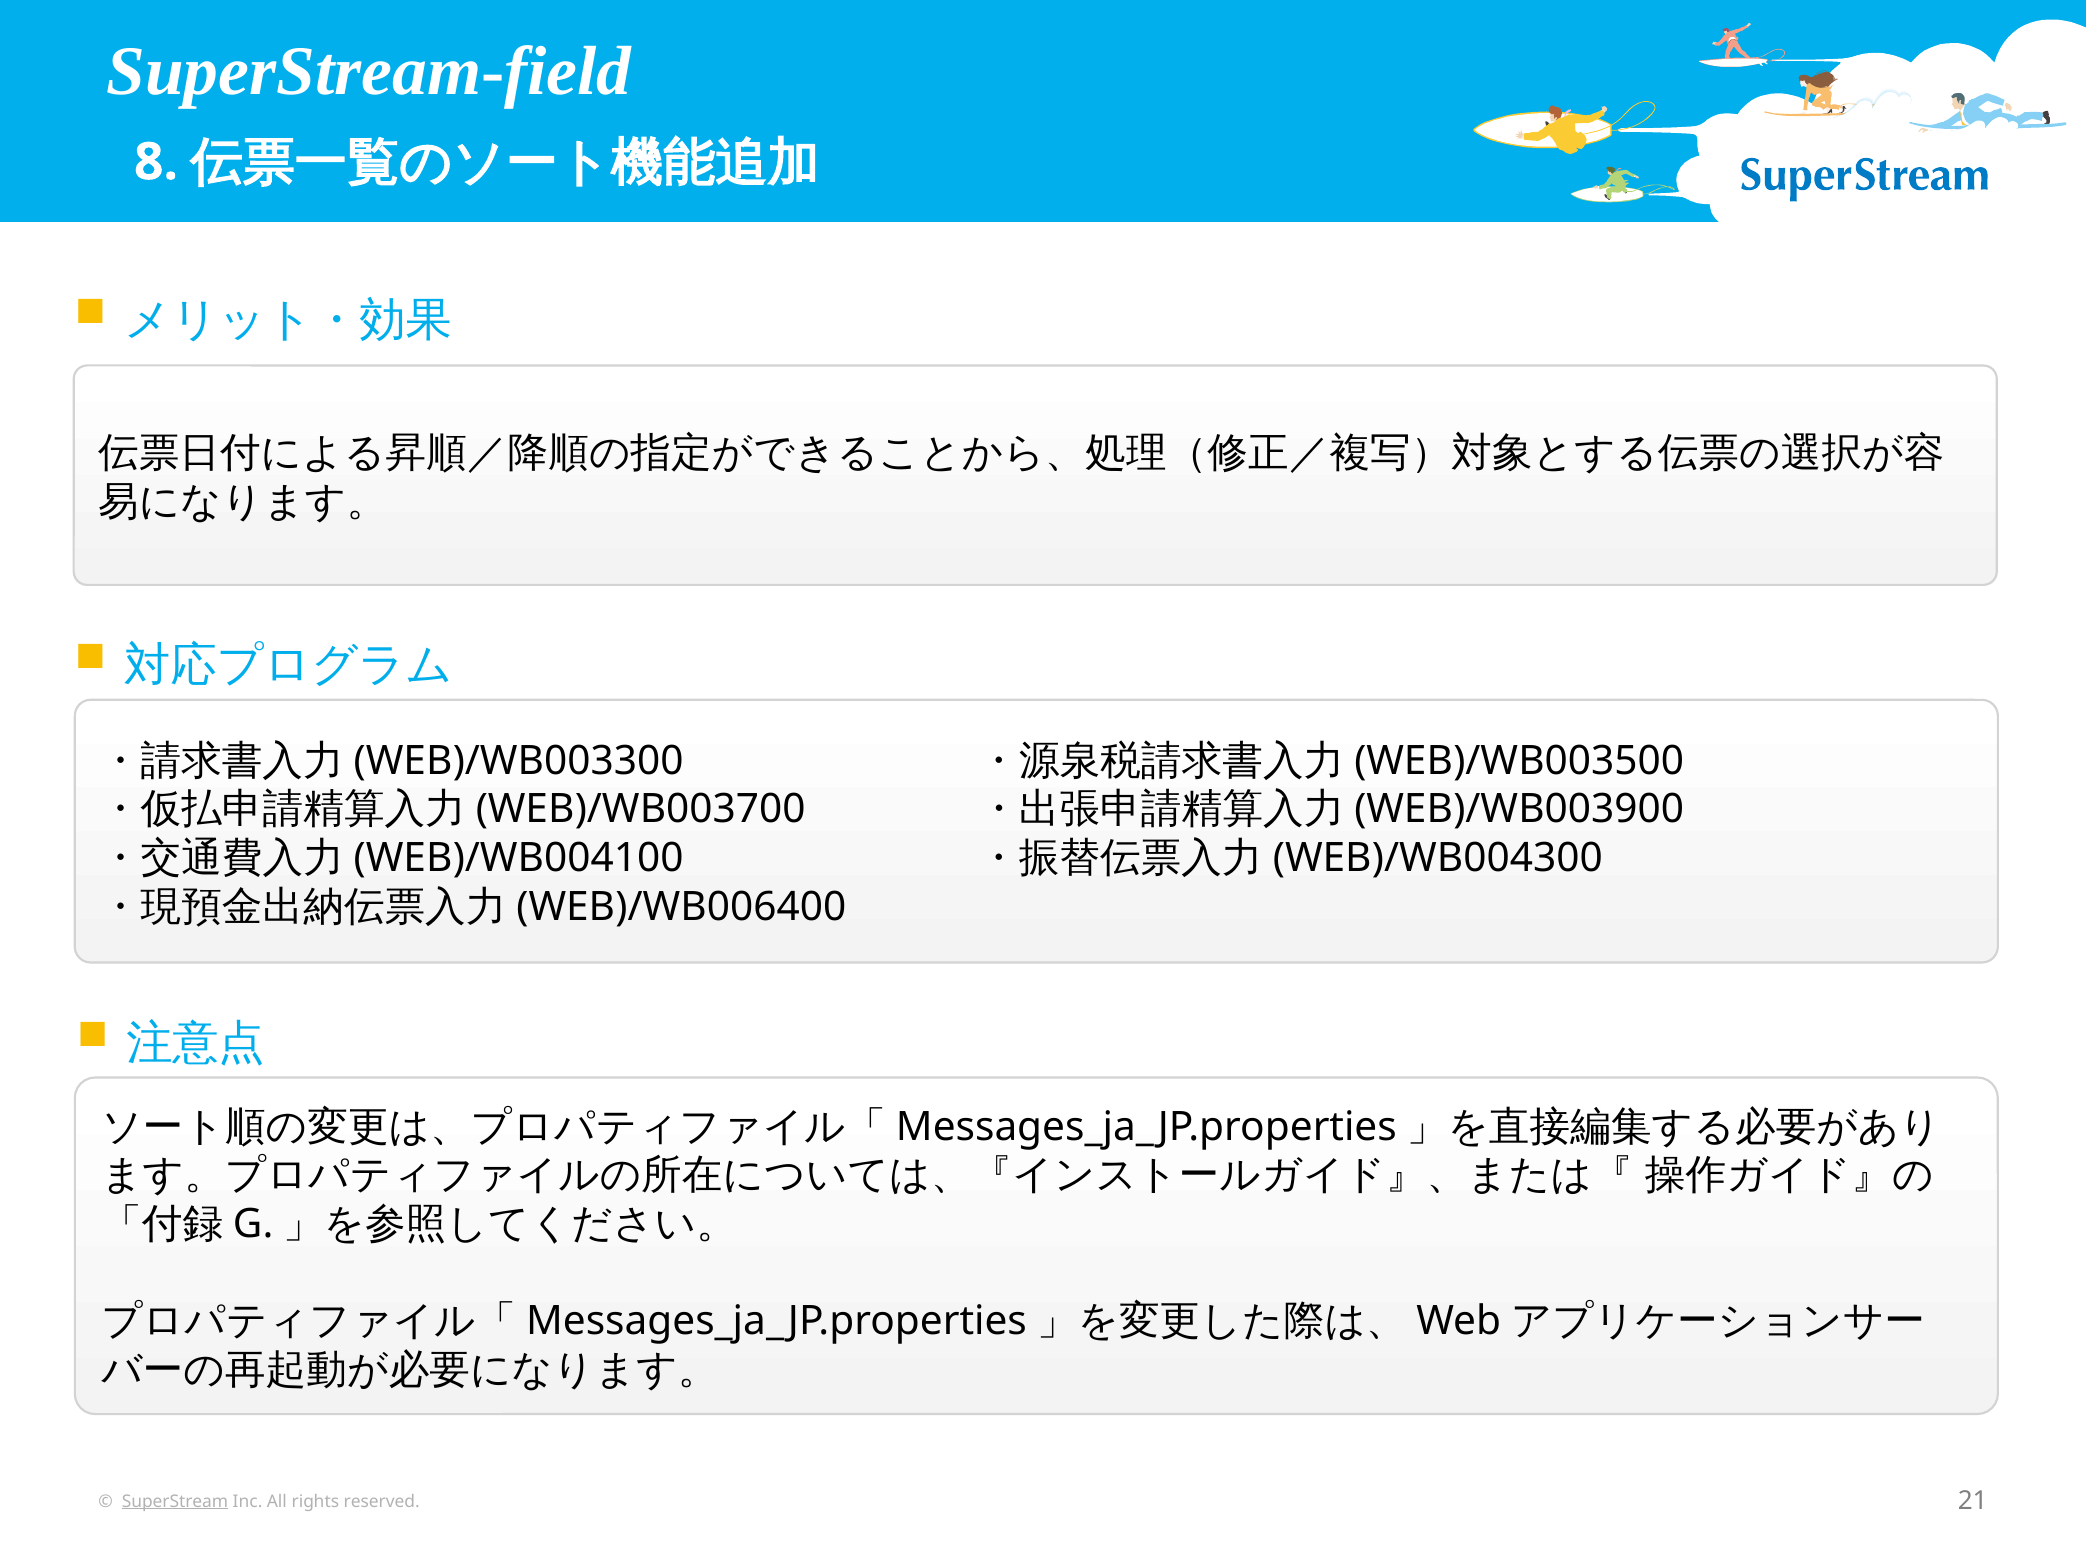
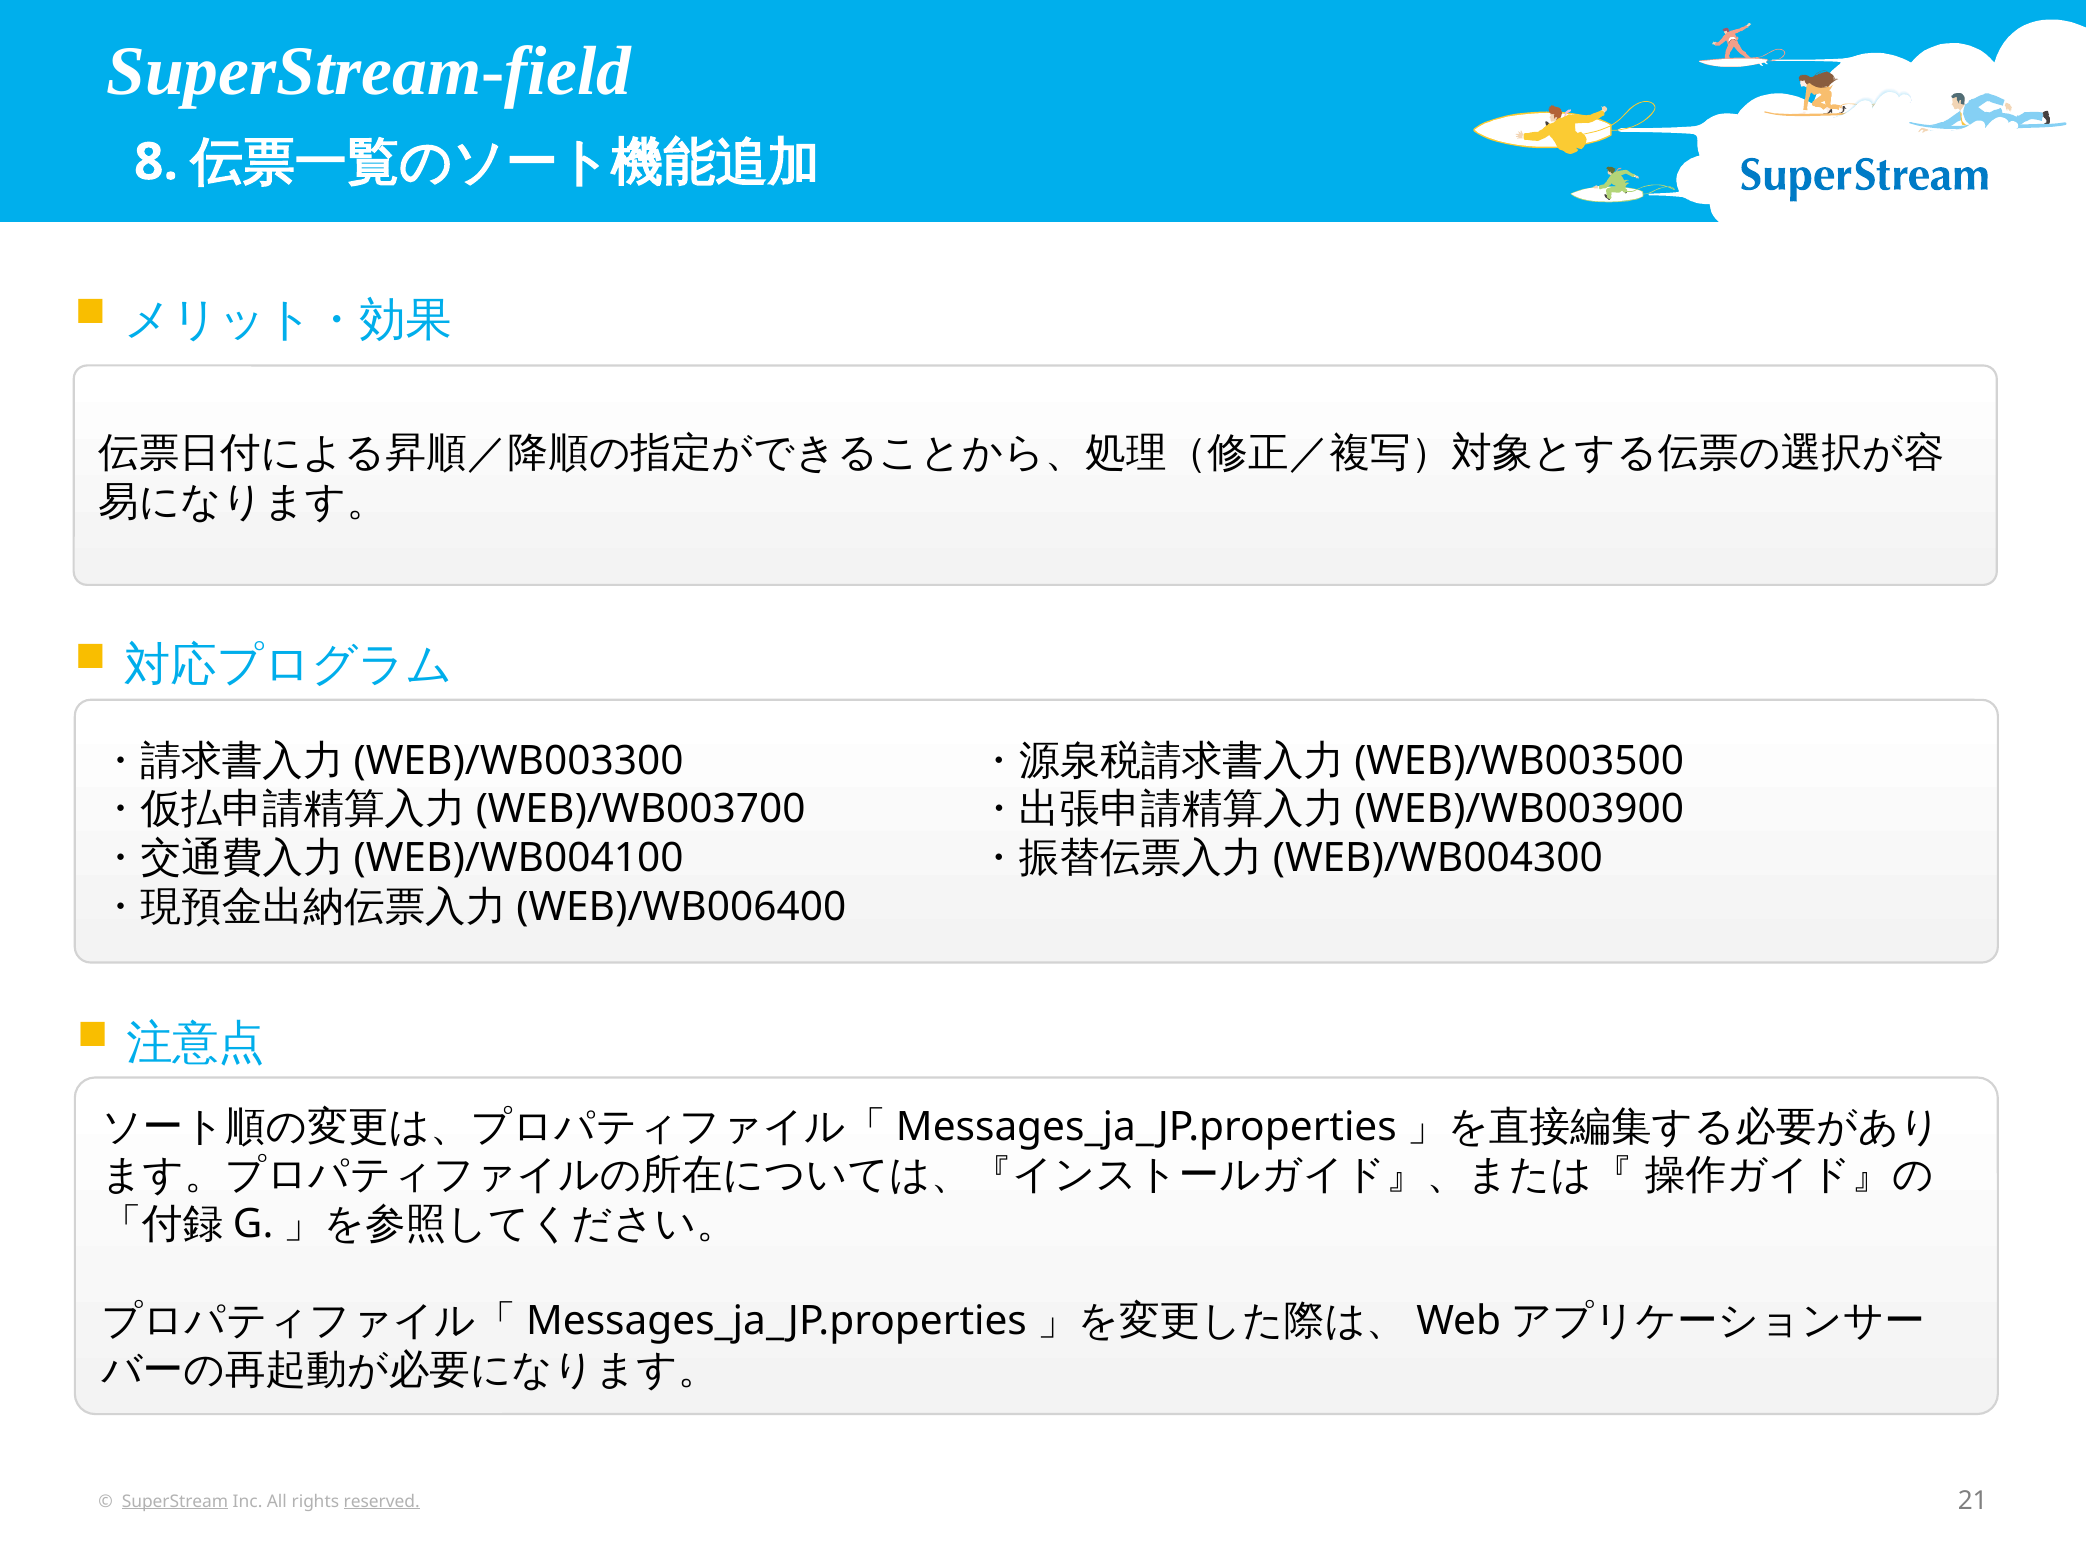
reserved underline: none -> present (382, 1502)
